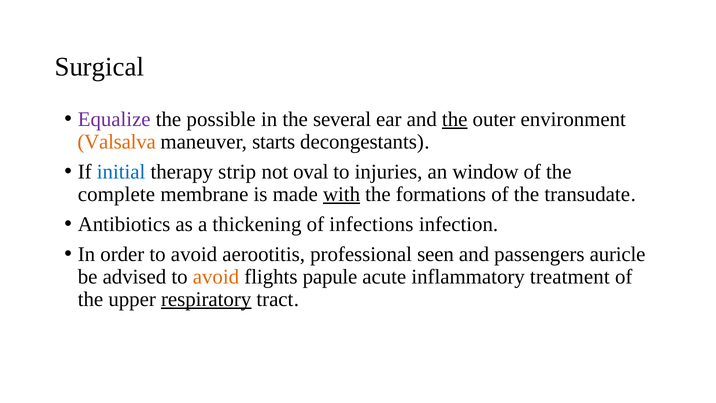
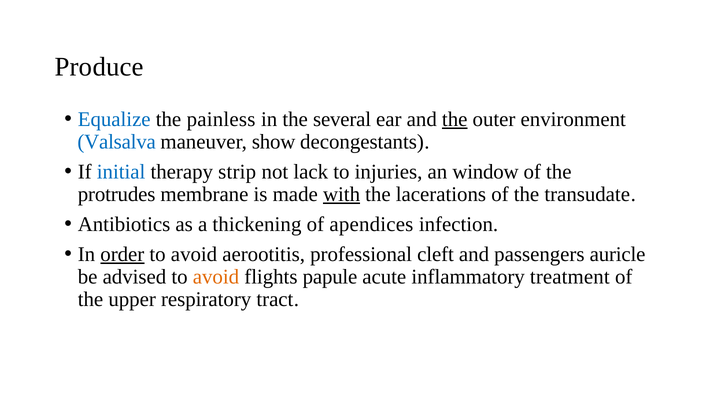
Surgical: Surgical -> Produce (99, 67)
Equalize colour: purple -> blue (114, 119)
possible: possible -> painless (221, 119)
Valsalva colour: orange -> blue (117, 142)
starts: starts -> show (274, 142)
oval: oval -> lack (311, 172)
complete: complete -> protrudes (117, 194)
formations: formations -> lacerations (441, 194)
infections: infections -> apendices (371, 224)
order underline: none -> present (122, 254)
seen: seen -> cleft (436, 254)
respiratory underline: present -> none (206, 299)
